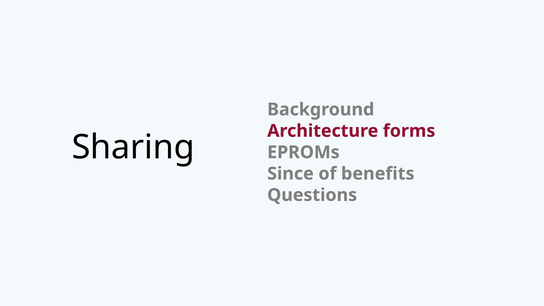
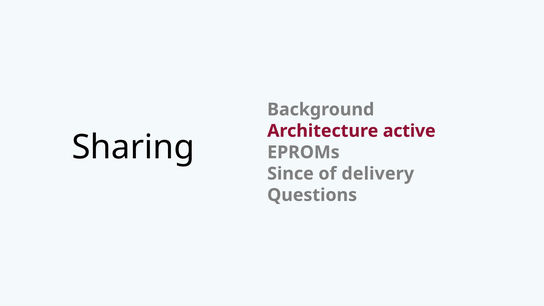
forms: forms -> active (409, 131)
benefits: benefits -> delivery (378, 174)
